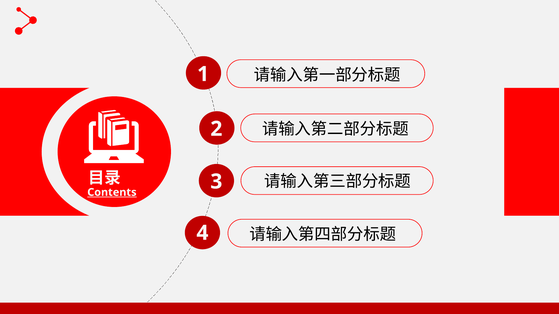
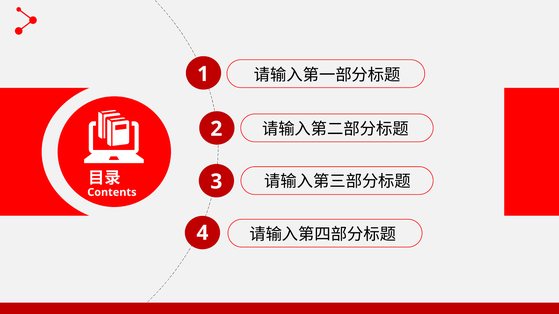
Contents underline: present -> none (112, 193)
